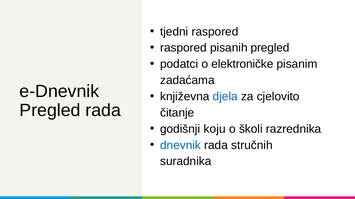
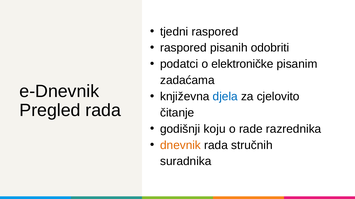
pisanih pregled: pregled -> odobriti (270, 48)
školi: školi -> rade (251, 129)
dnevnik colour: blue -> orange (180, 146)
